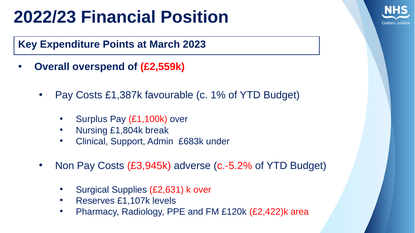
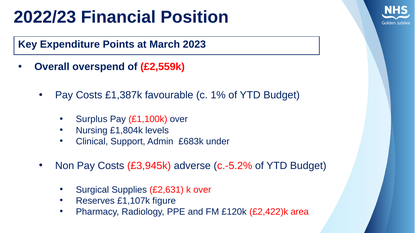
break: break -> levels (157, 131)
levels: levels -> figure (164, 201)
